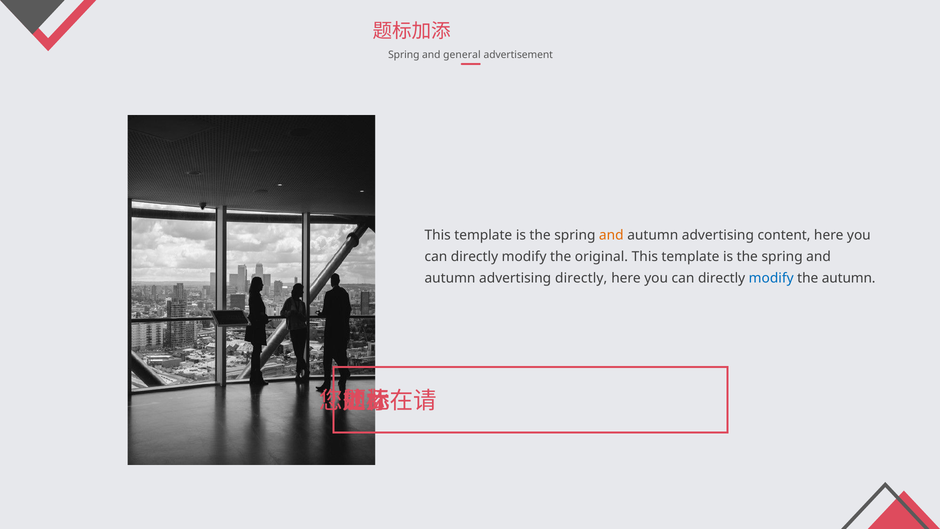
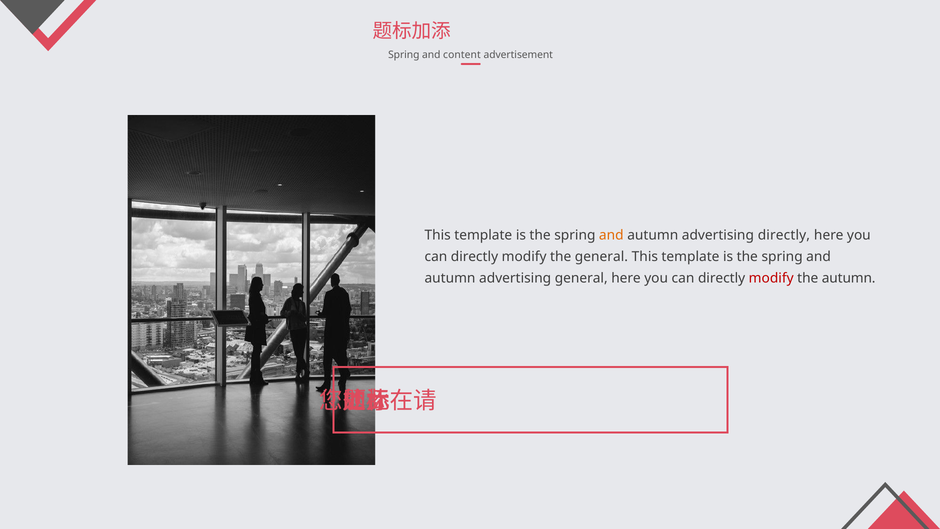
general: general -> content (462, 55)
advertising content: content -> directly (784, 235)
the original: original -> general (601, 257)
advertising directly: directly -> general (581, 278)
modify colour: blue -> red (771, 278)
